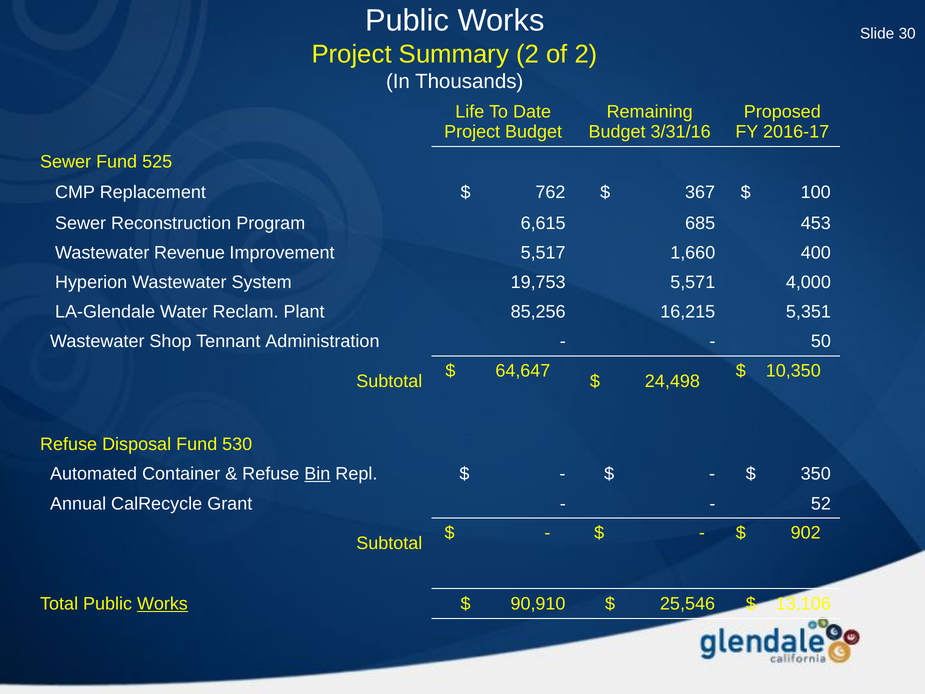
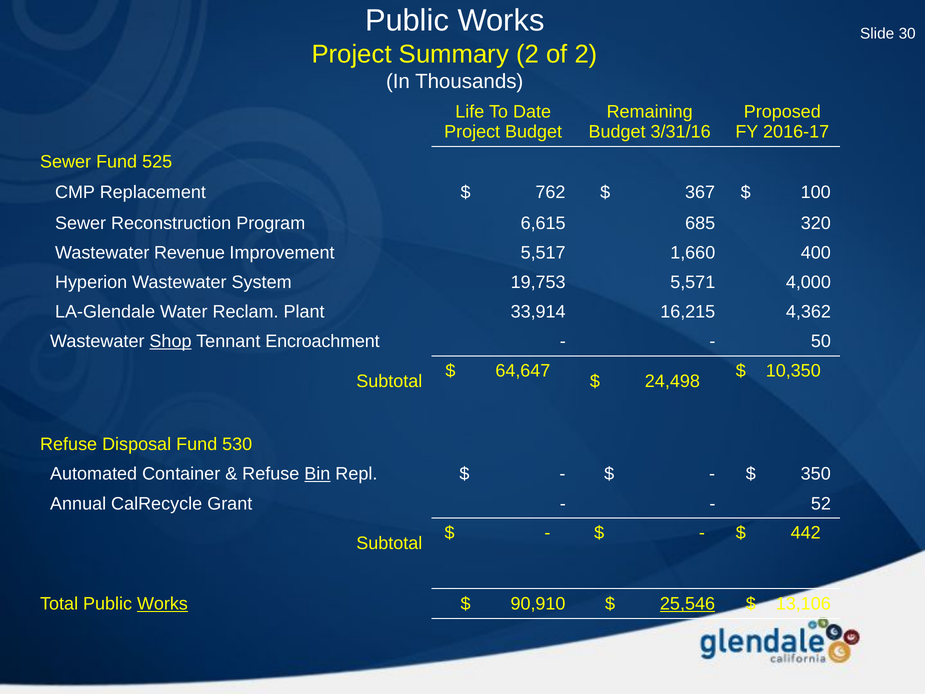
453: 453 -> 320 (816, 223)
85,256: 85,256 -> 33,914 (538, 312)
5,351: 5,351 -> 4,362 (808, 312)
Shop underline: none -> present (171, 341)
Administration: Administration -> Encroachment (323, 341)
902: 902 -> 442 (806, 533)
25,546 underline: none -> present (688, 603)
